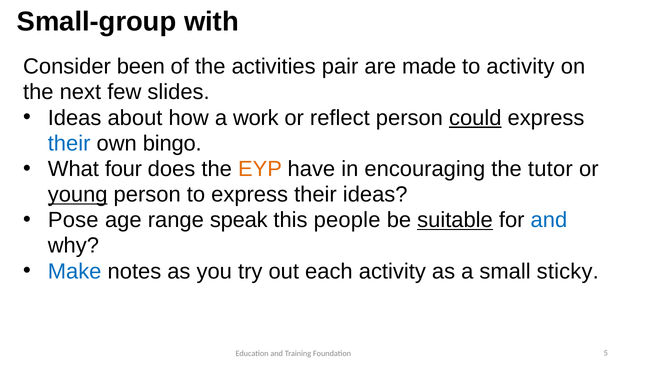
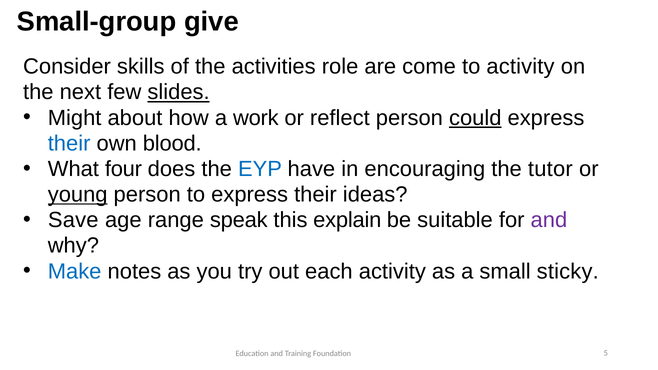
with: with -> give (211, 22)
been: been -> skills (141, 67)
pair: pair -> role (340, 67)
made: made -> come (429, 67)
slides underline: none -> present (179, 92)
Ideas: Ideas -> Might (75, 118)
bingo: bingo -> blood (172, 143)
EYP colour: orange -> blue (260, 169)
Pose: Pose -> Save (73, 220)
people: people -> explain (347, 220)
suitable underline: present -> none (455, 220)
and colour: blue -> purple (549, 220)
